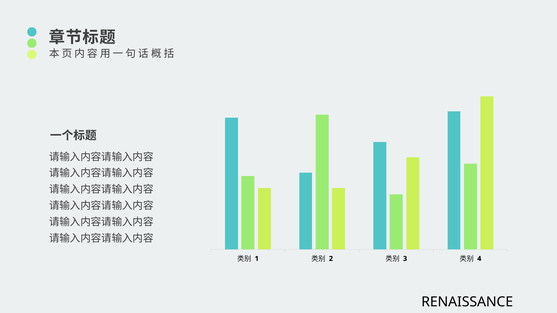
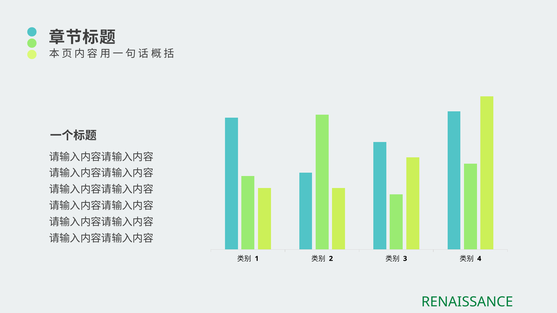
RENAISSANCE colour: black -> green (467, 302)
